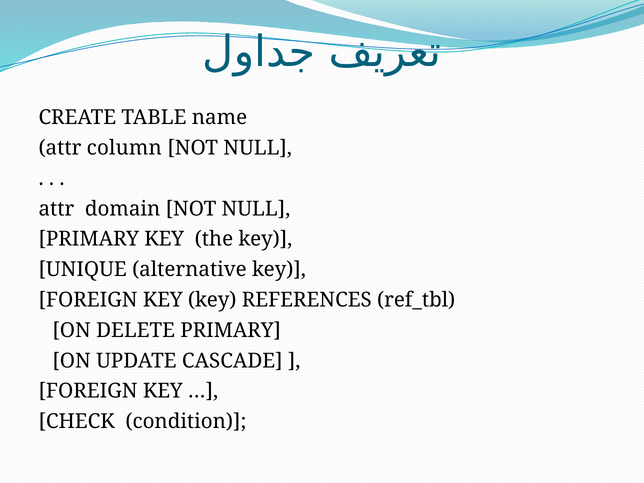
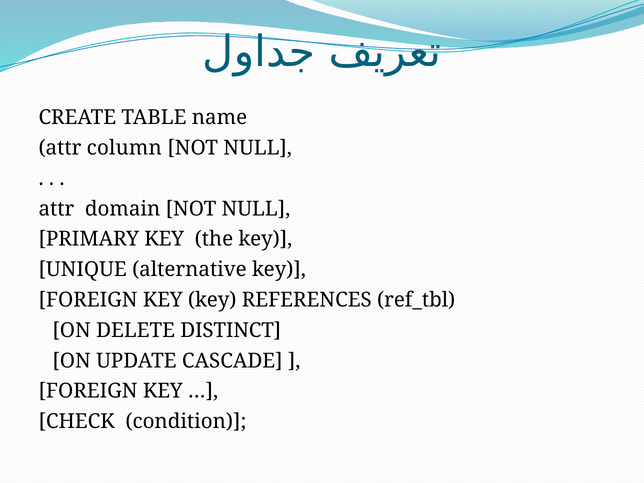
DELETE PRIMARY: PRIMARY -> DISTINCT (231, 330)
